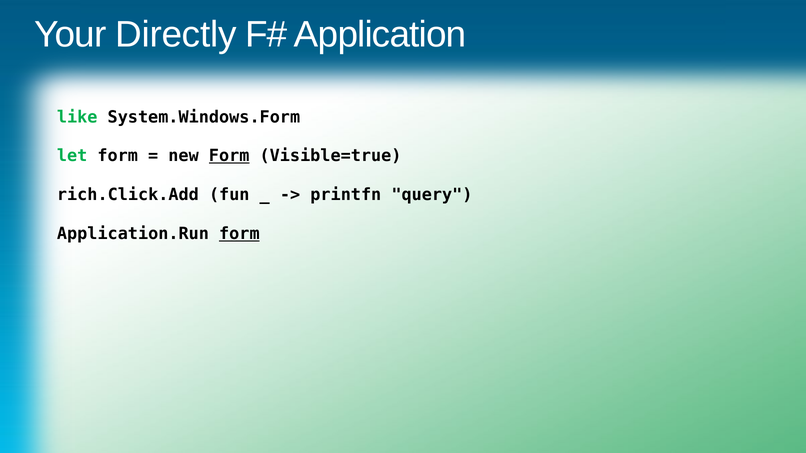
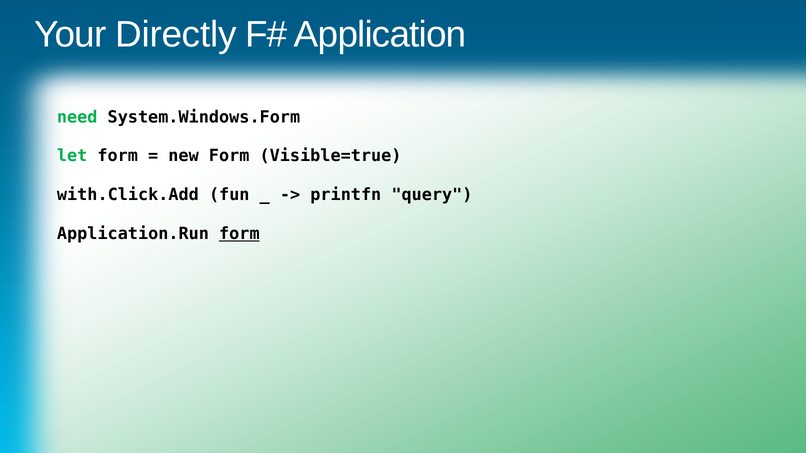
like: like -> need (77, 117)
Form underline: present -> none (229, 156)
rich.Click.Add: rich.Click.Add -> with.Click.Add (128, 195)
